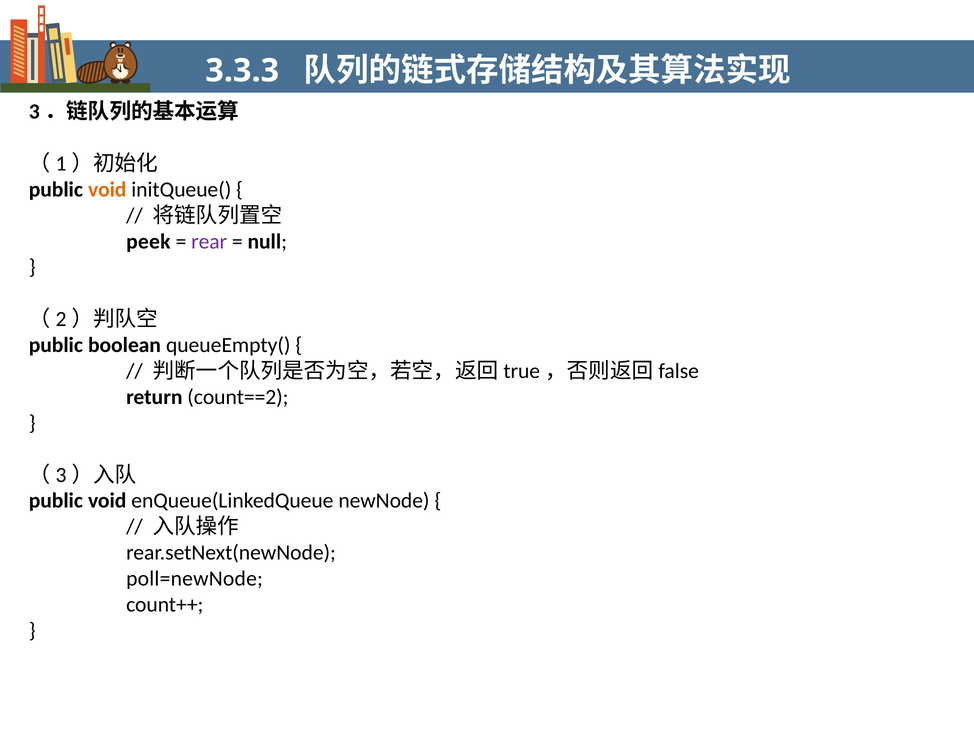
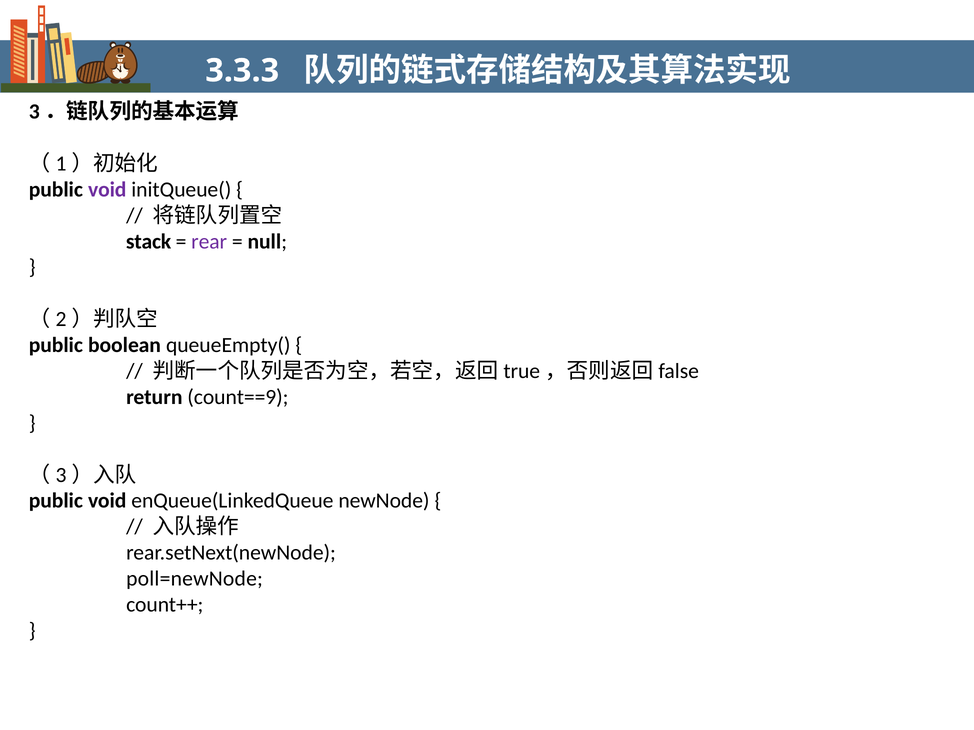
void colour: orange -> purple (107, 190)
peek: peek -> stack (149, 242)
count==2: count==2 -> count==9 (238, 397)
